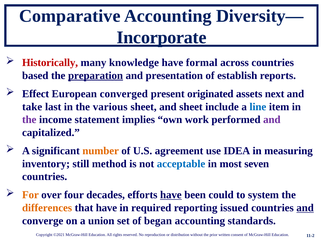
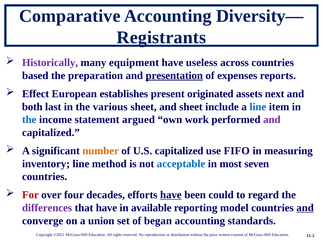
Incorporate: Incorporate -> Registrants (161, 38)
Historically colour: red -> purple (50, 63)
knowledge: knowledge -> equipment (134, 63)
formal: formal -> useless (202, 63)
preparation underline: present -> none (96, 76)
presentation underline: none -> present (174, 76)
establish: establish -> expenses (237, 76)
converged: converged -> establishes (124, 94)
take: take -> both (32, 107)
the colour: purple -> blue (29, 120)
implies: implies -> argued (139, 120)
U.S agreement: agreement -> capitalized (179, 151)
IDEA: IDEA -> FIFO (237, 151)
inventory still: still -> line (81, 164)
For colour: orange -> red (30, 195)
system: system -> regard (263, 195)
differences colour: orange -> purple (47, 208)
required: required -> available (151, 208)
issued: issued -> model (234, 208)
